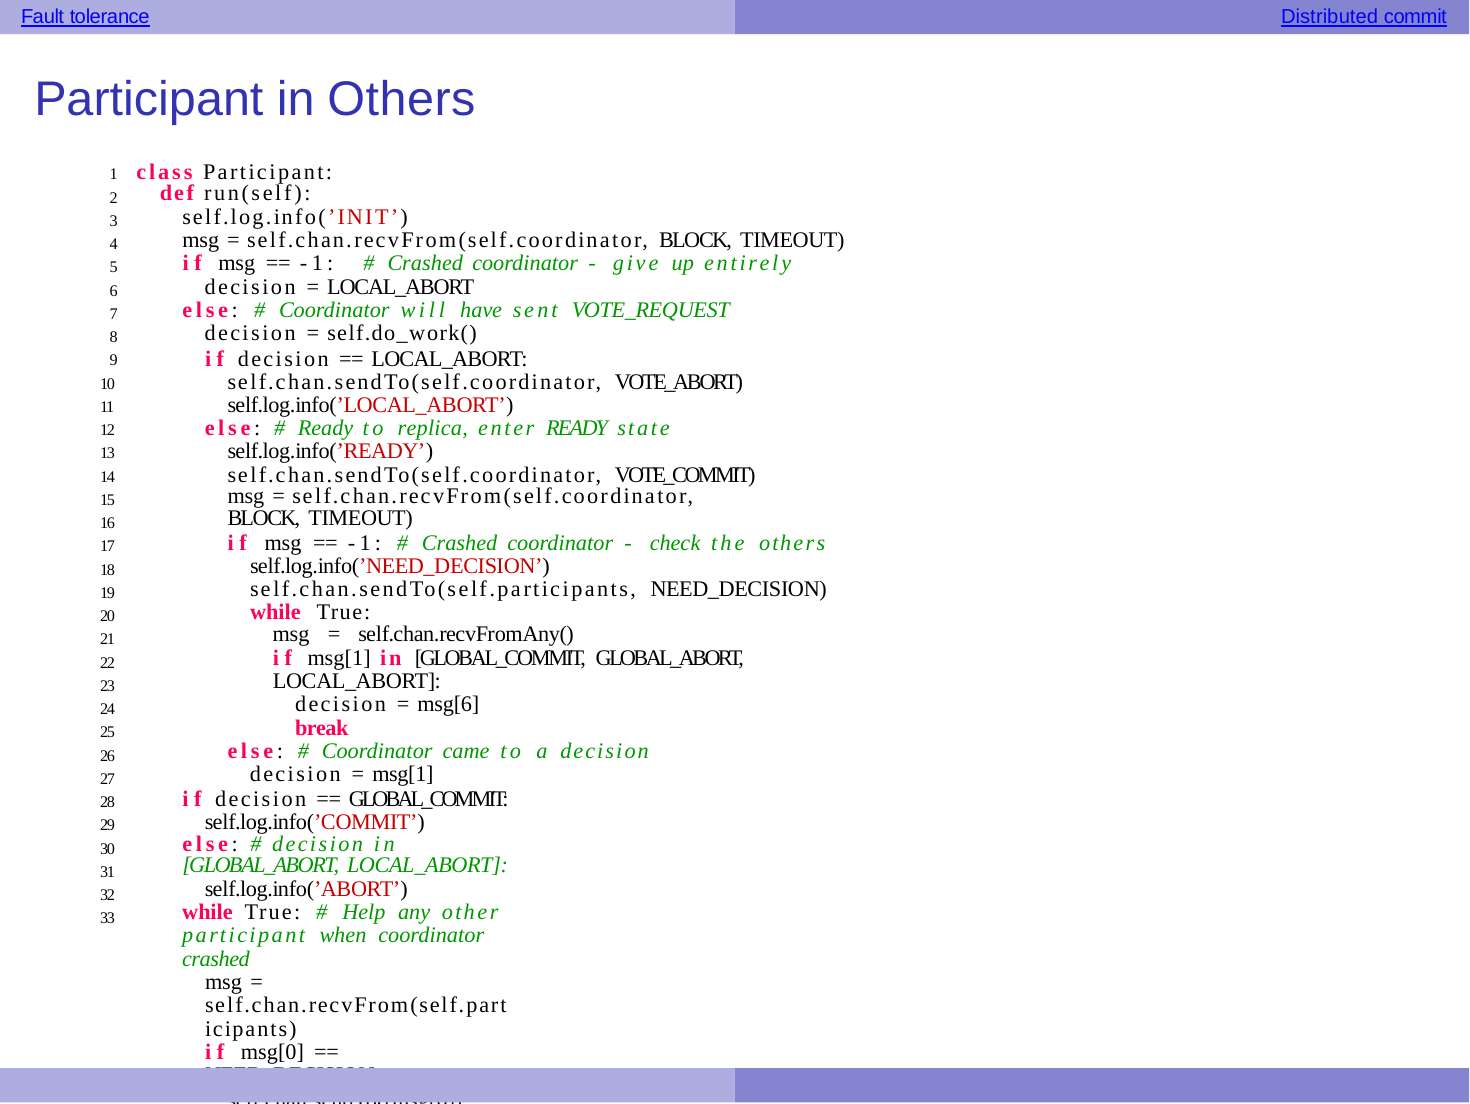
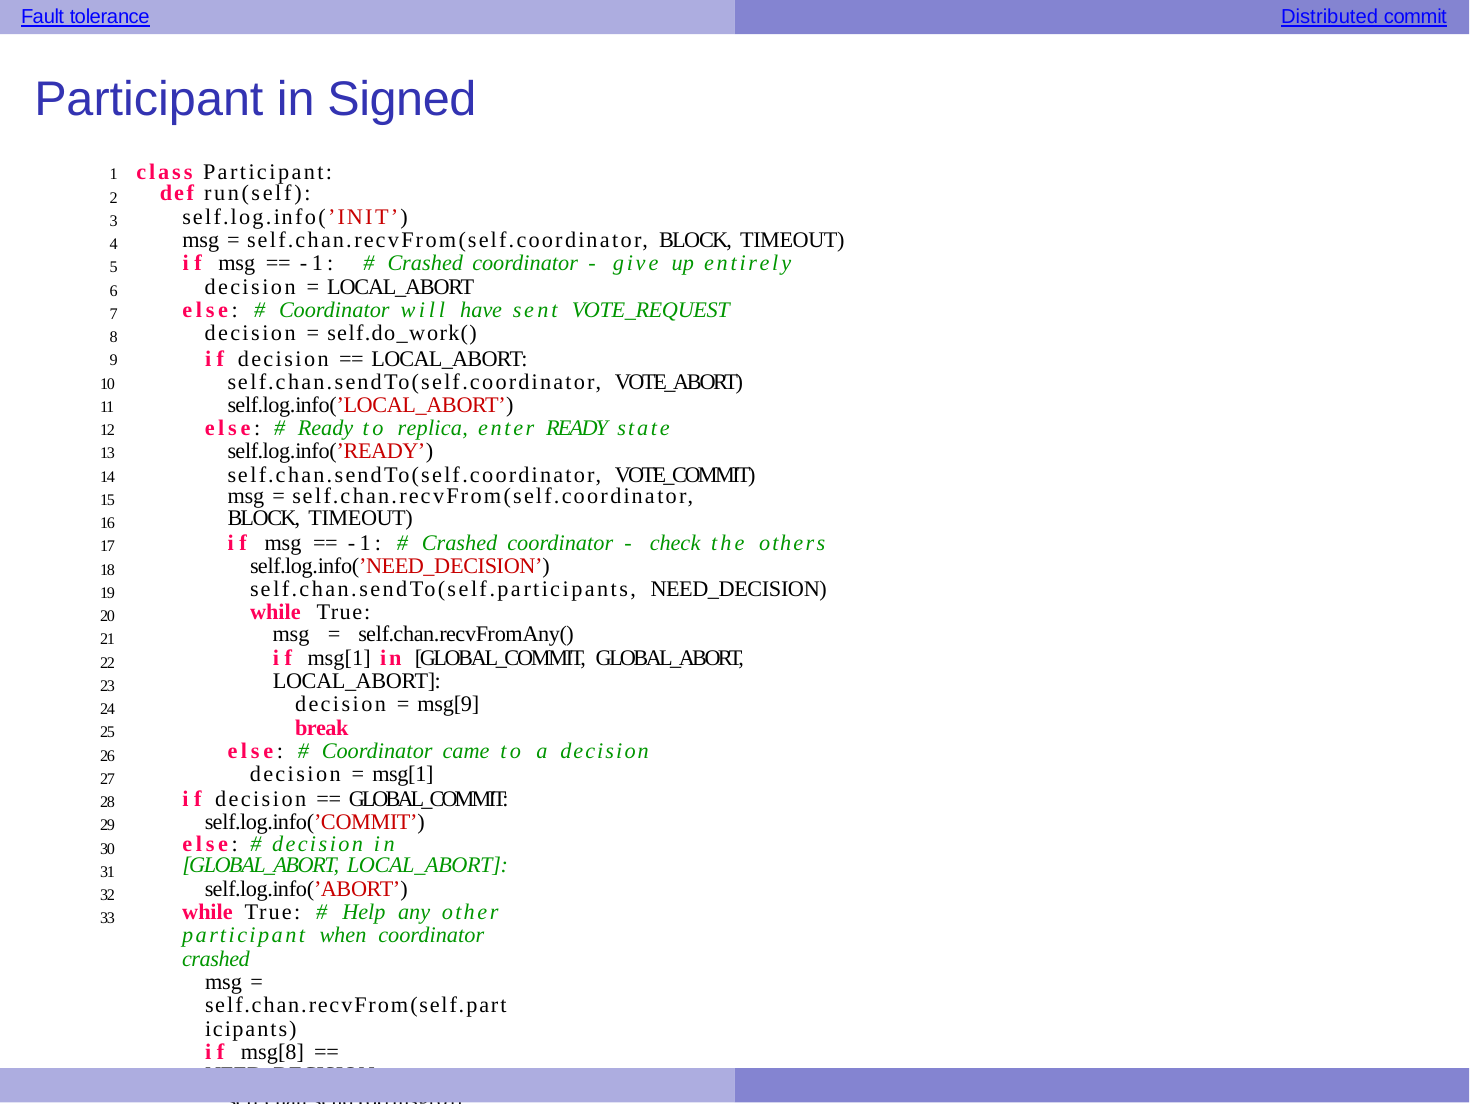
in Others: Others -> Signed (402, 99)
msg[6: msg[6 -> msg[9 (448, 704)
msg[0: msg[0 -> msg[8 (272, 1051)
